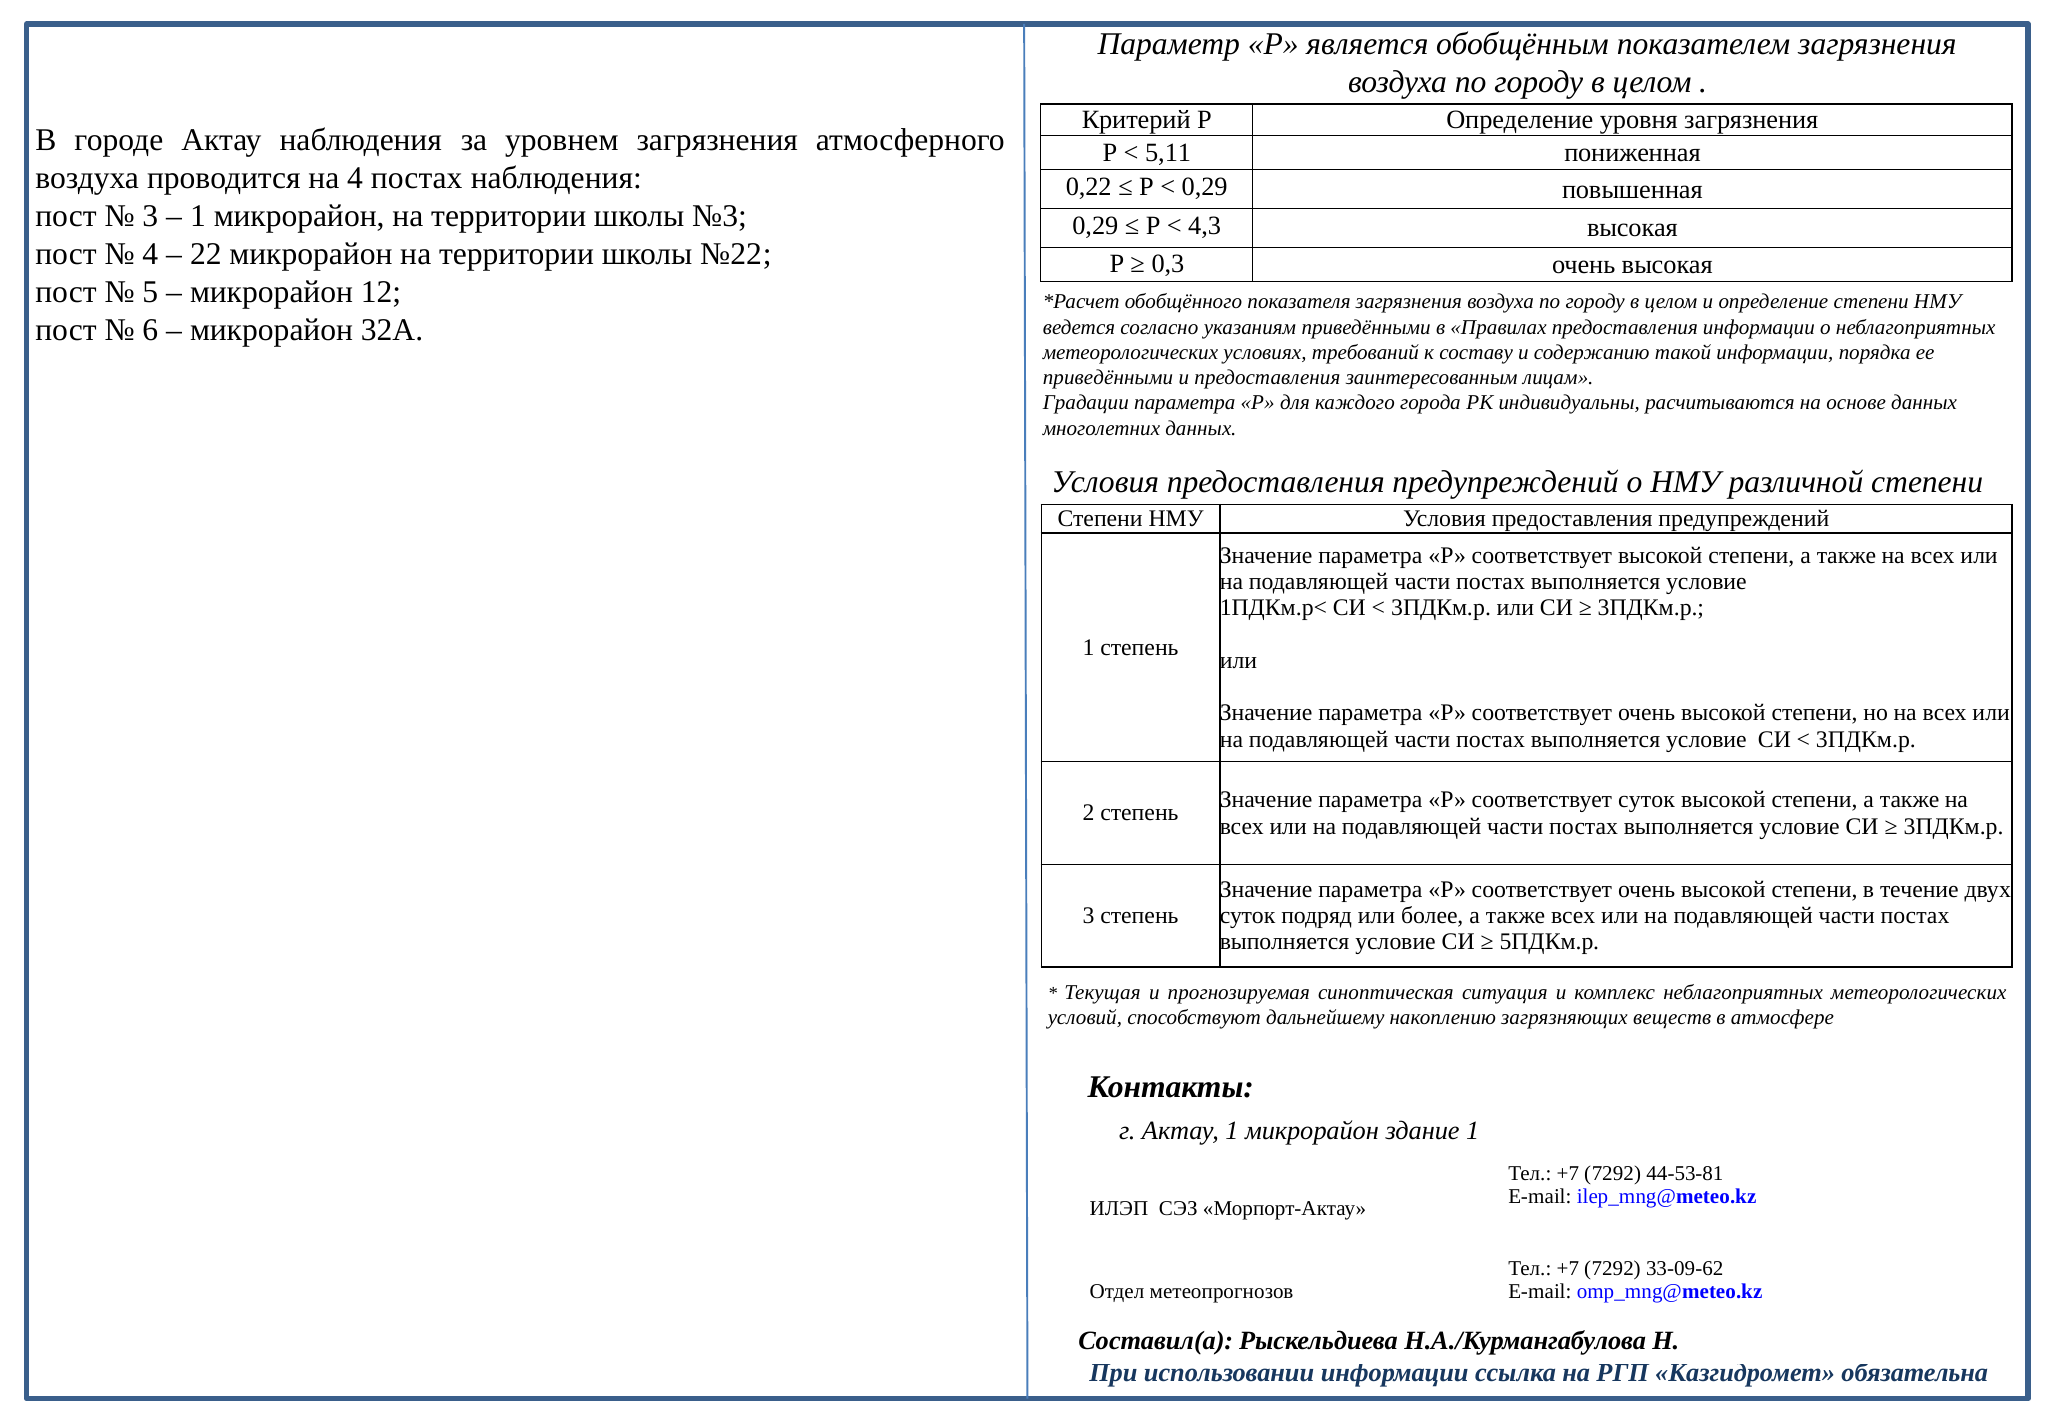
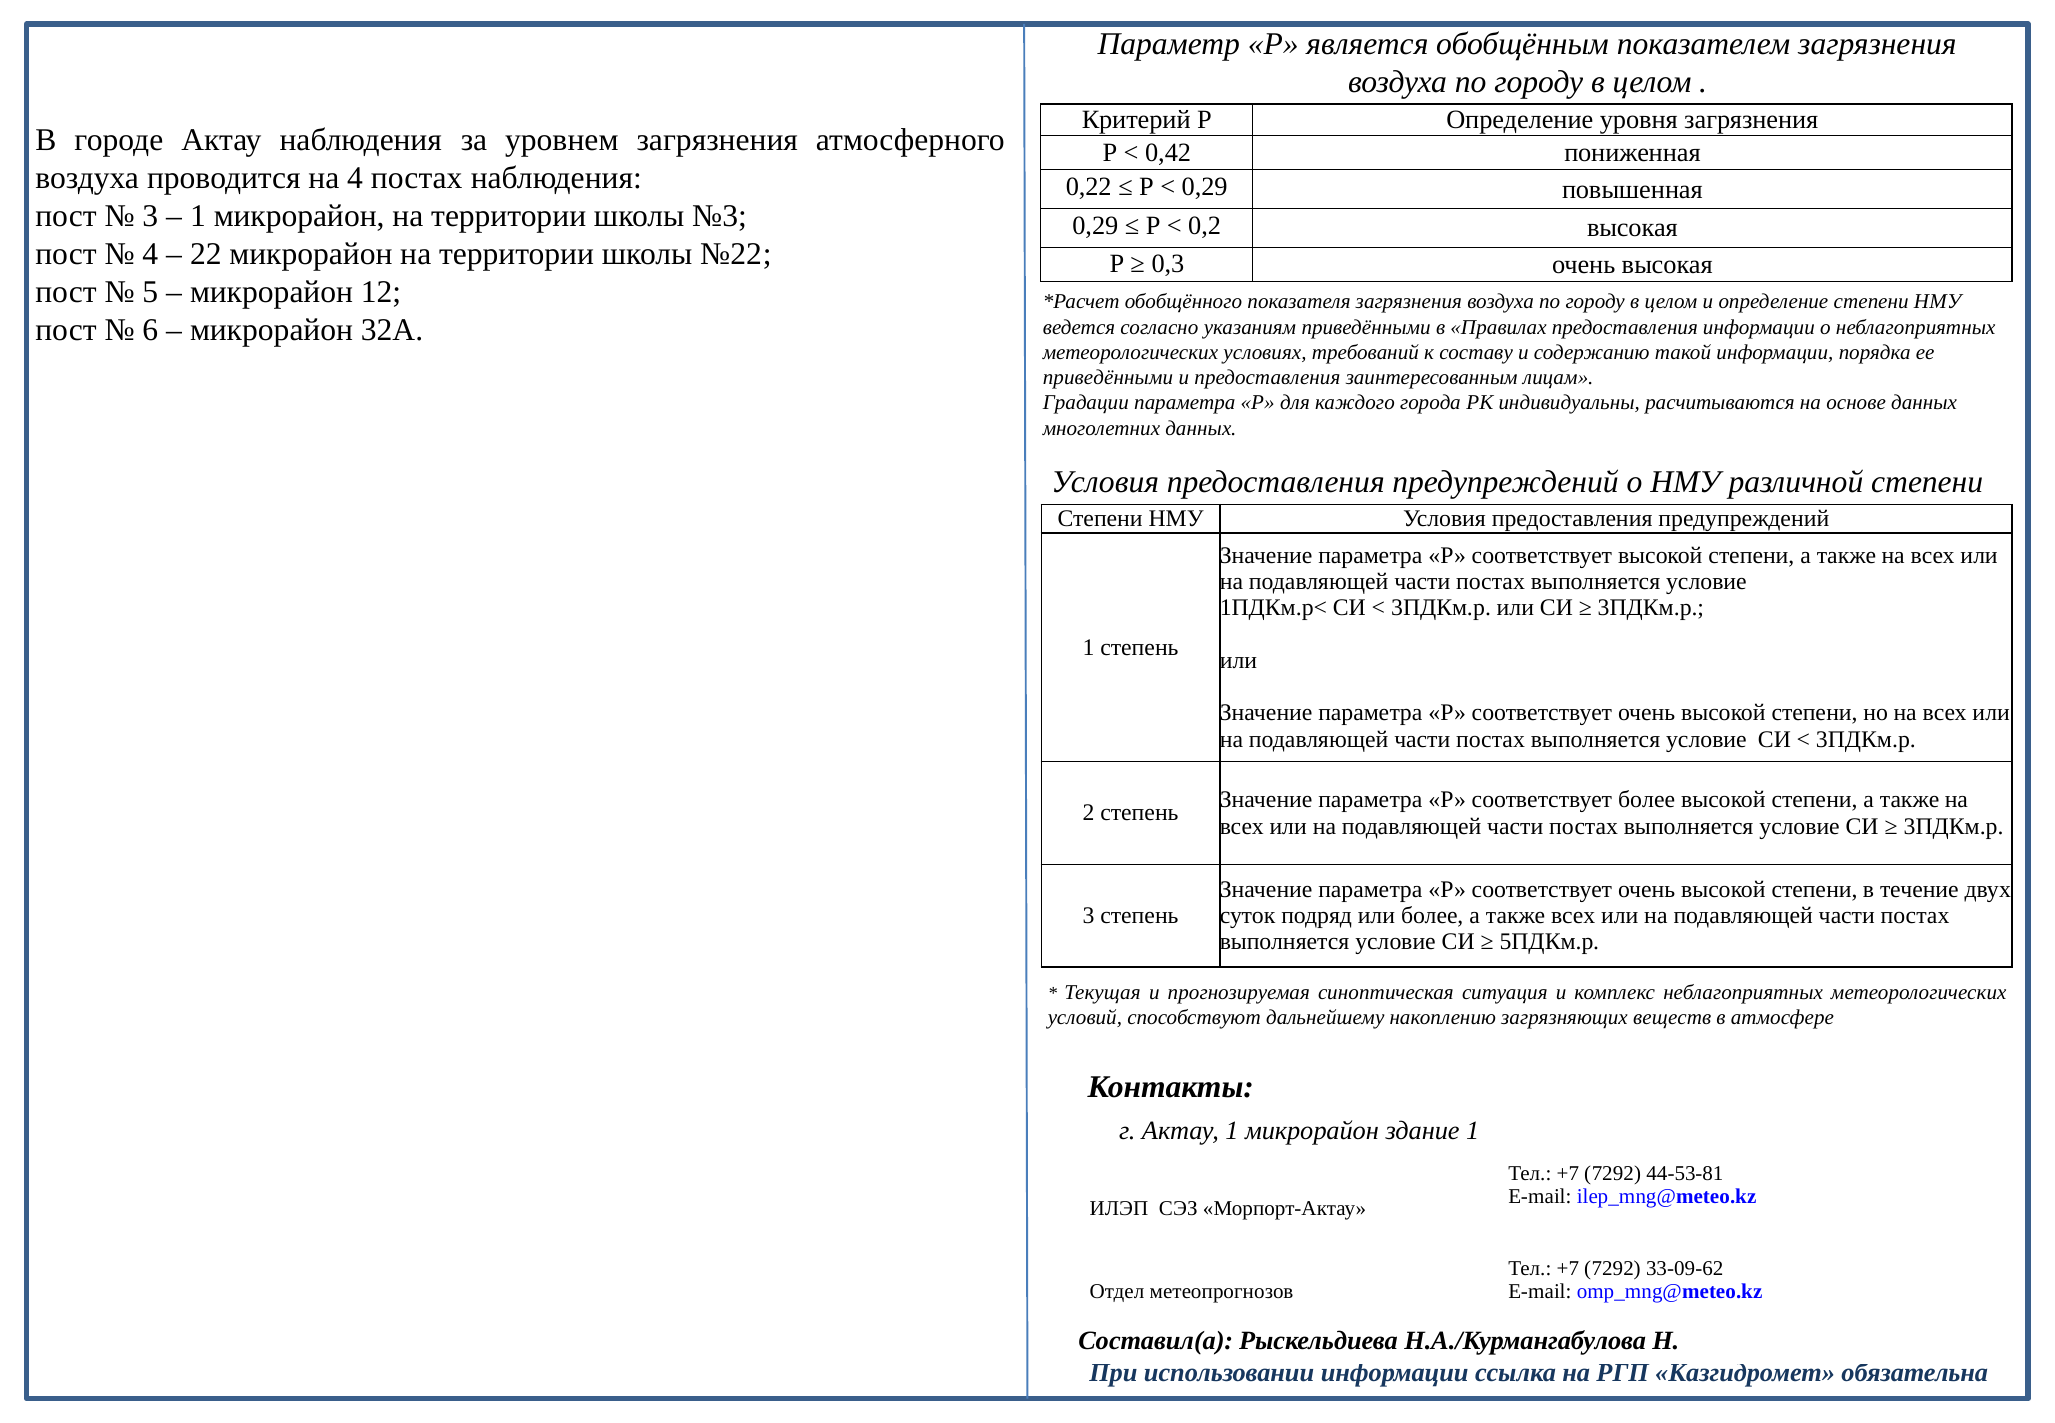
5,11: 5,11 -> 0,42 (1168, 152)
4,3: 4,3 -> 0,2 (1205, 225)
соответствует суток: суток -> более (1647, 800)
